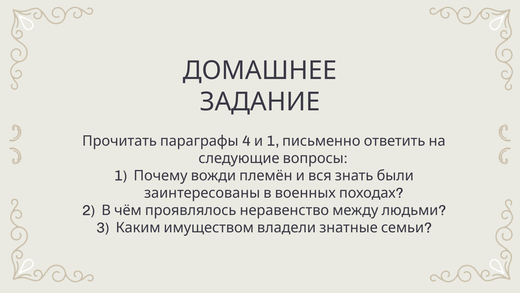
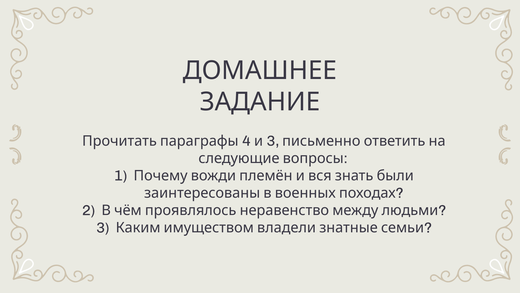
4 1: 1 -> 3 (273, 141)
